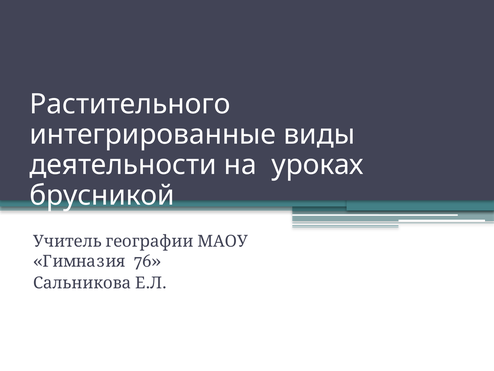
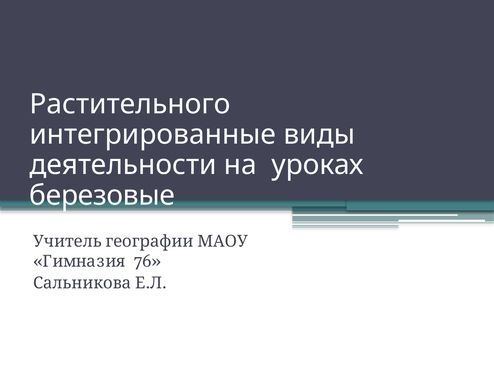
брусникой: брусникой -> березовые (102, 195)
